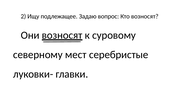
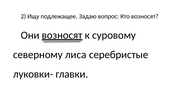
мест: мест -> лиса (76, 55)
